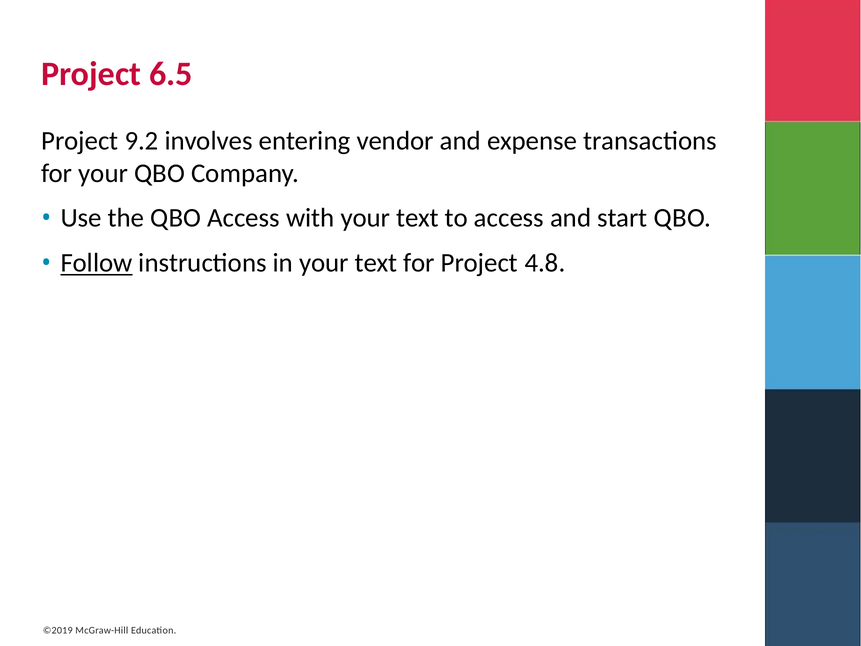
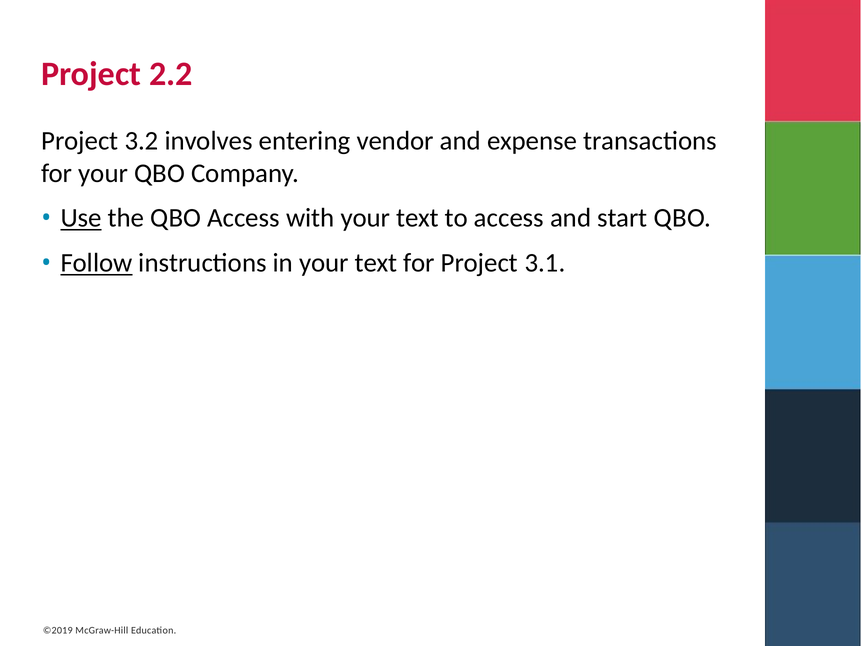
6.5: 6.5 -> 2.2 (171, 74)
9.2: 9.2 -> 3.2 (142, 141)
Use underline: none -> present (81, 218)
4.8: 4.8 -> 3.1 (545, 263)
